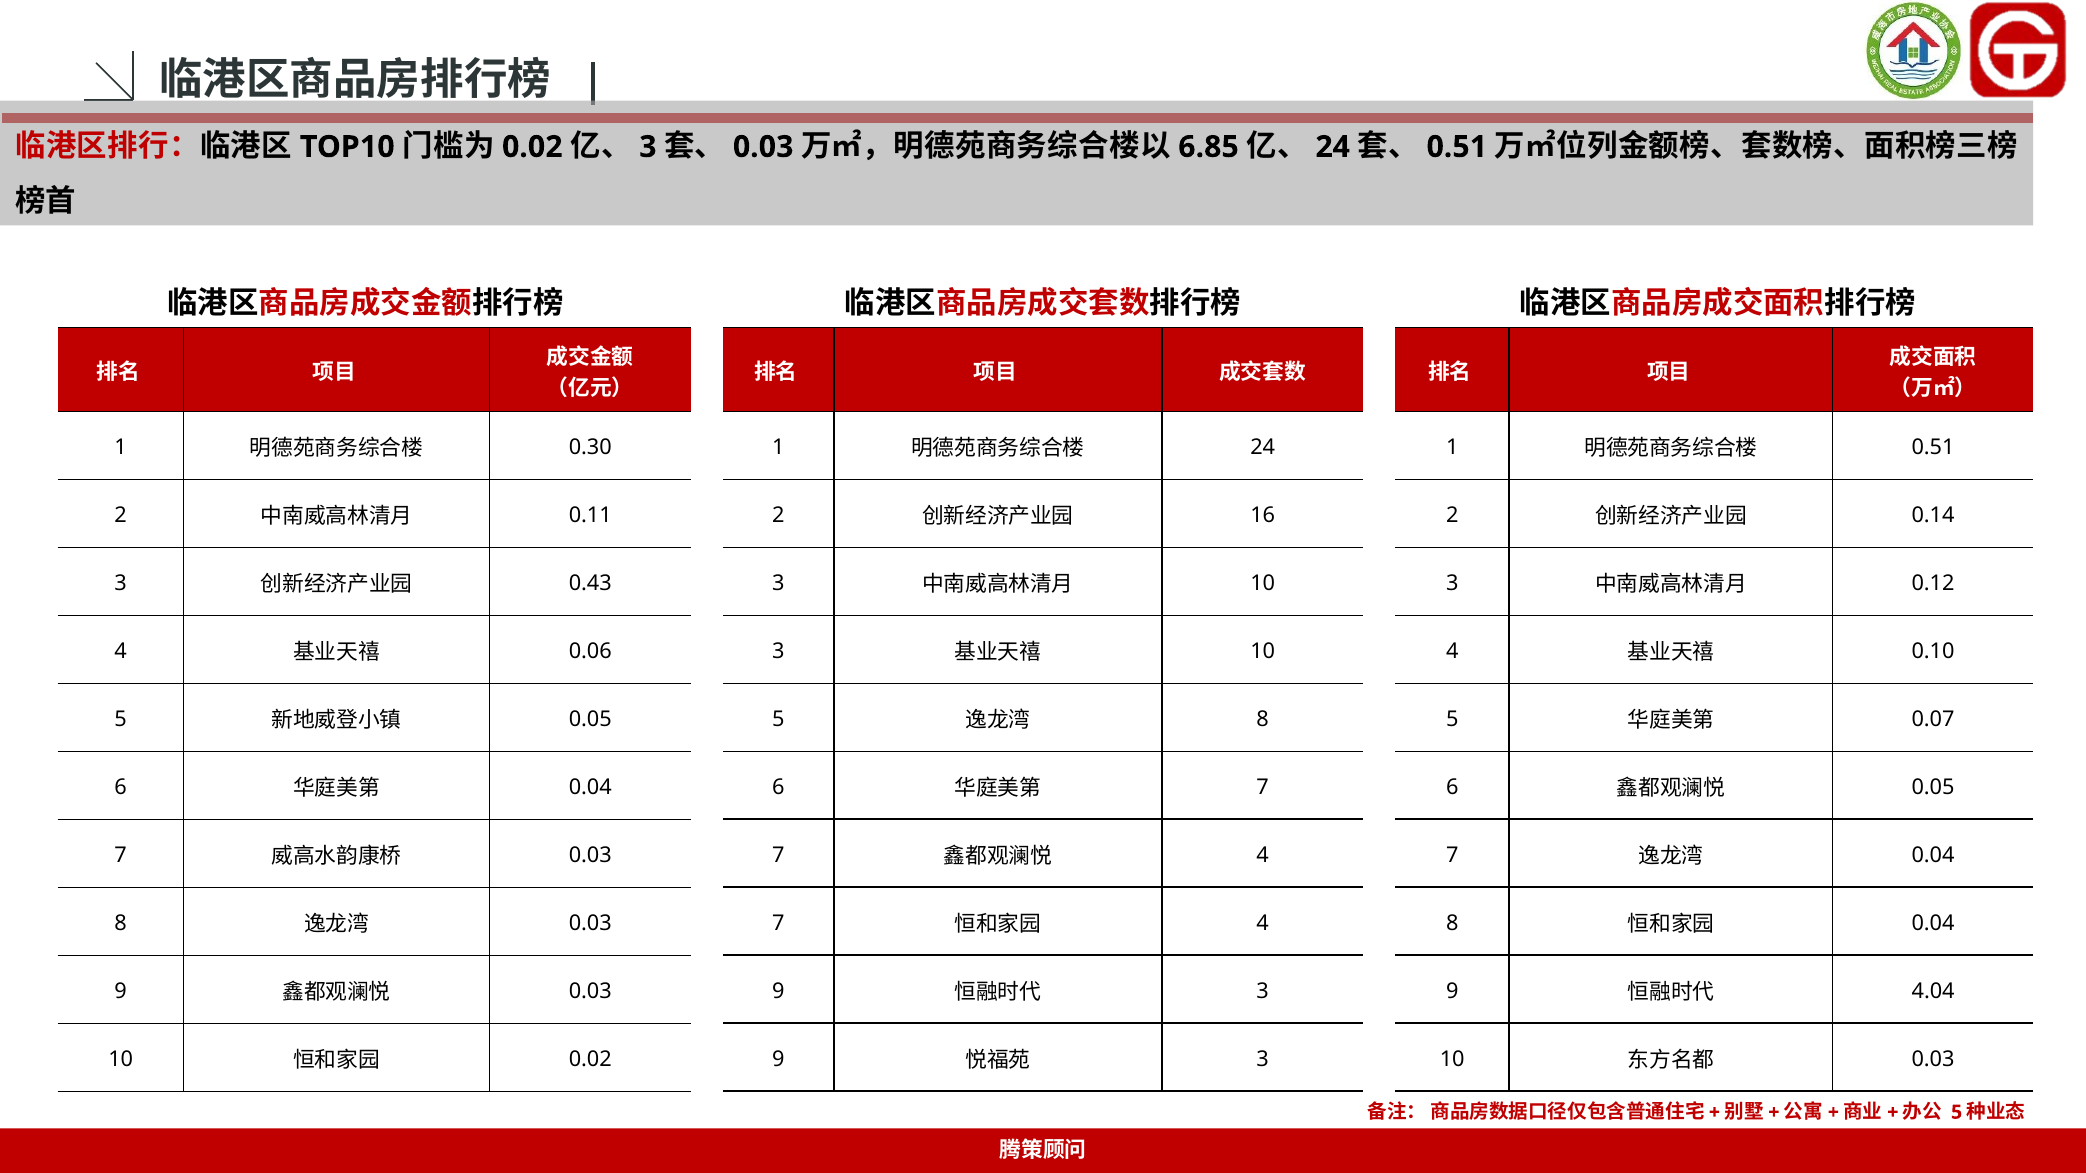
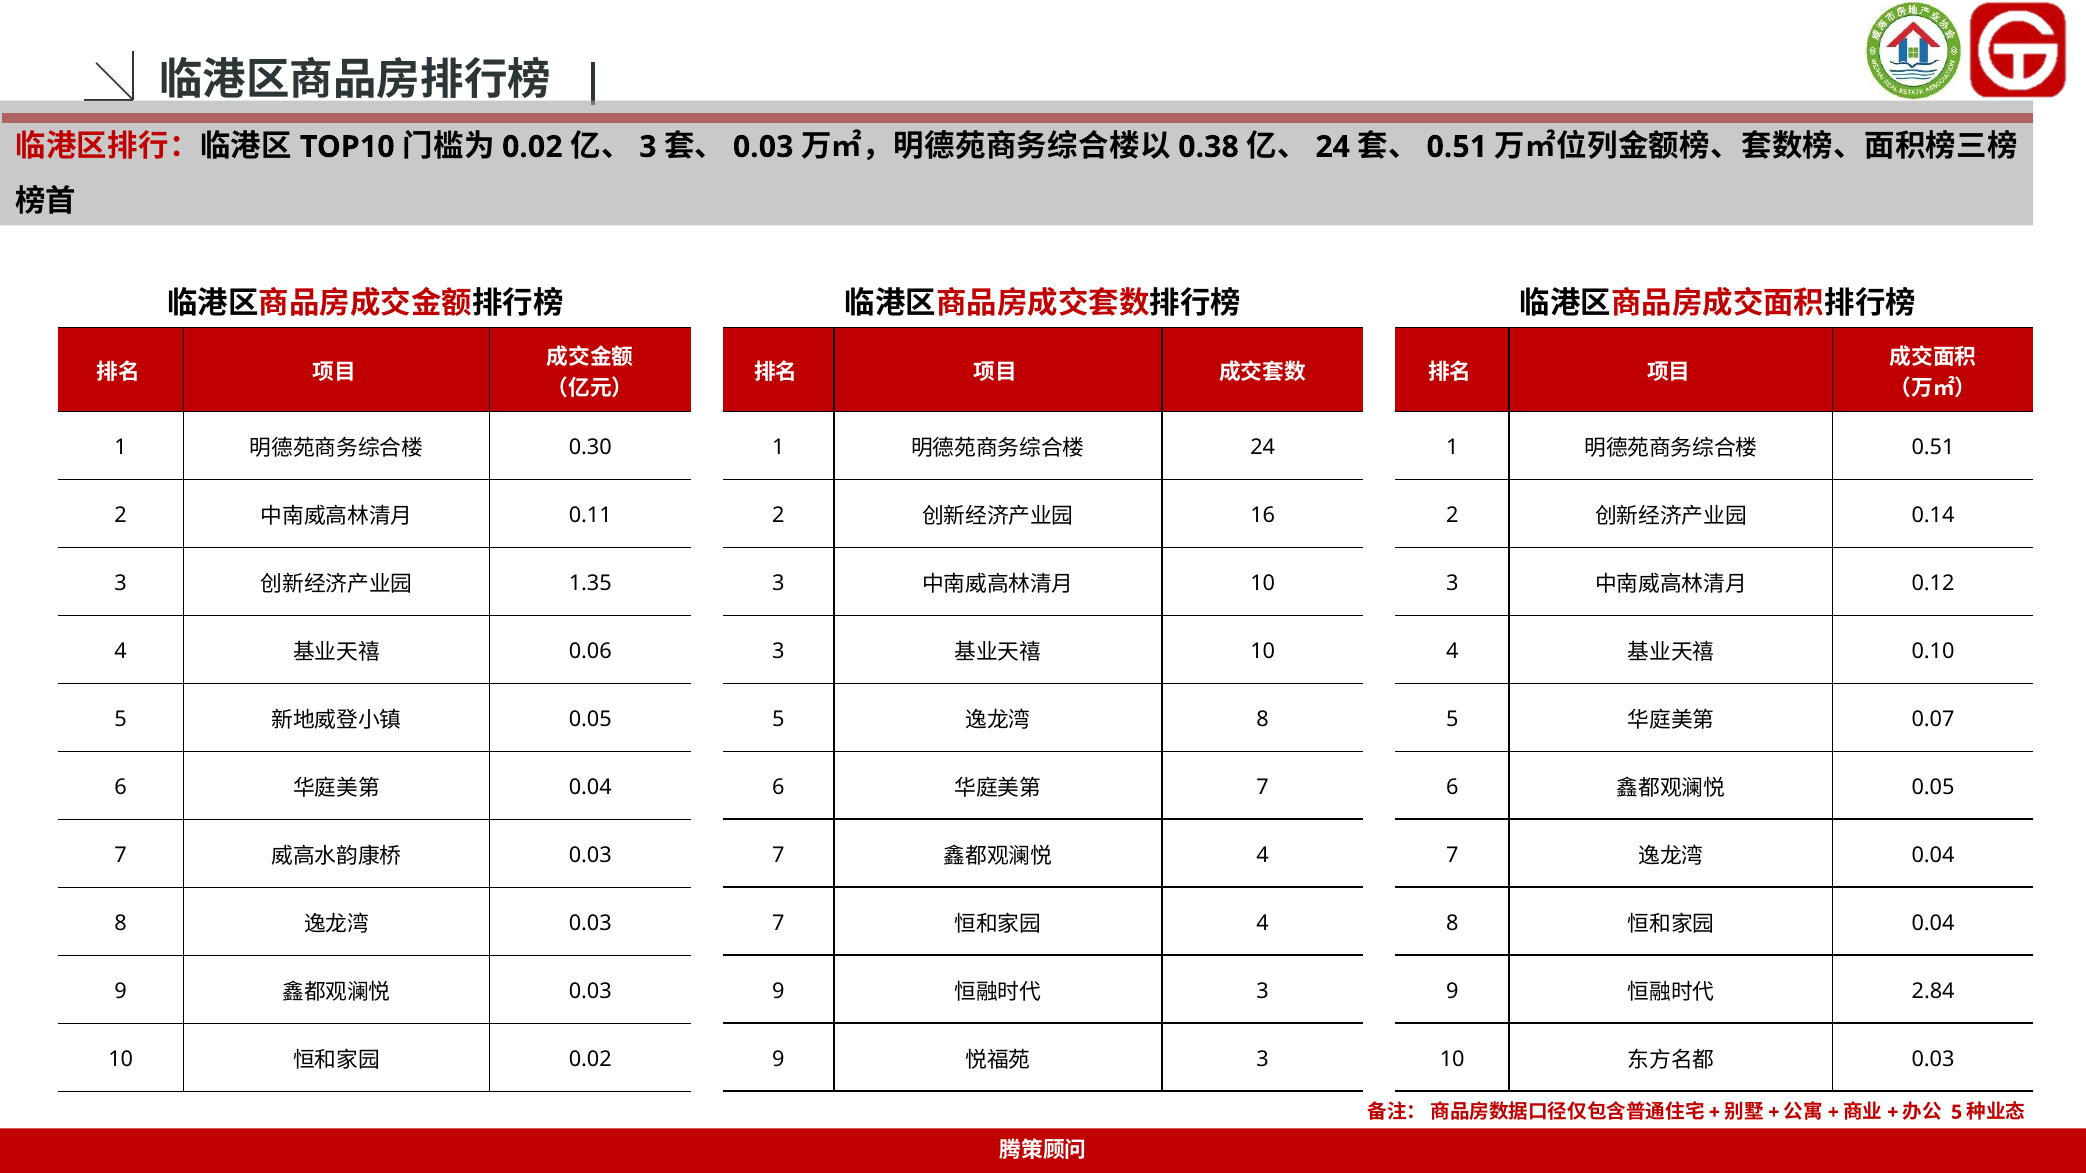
6.85: 6.85 -> 0.38 (1209, 147)
0.43: 0.43 -> 1.35 (590, 583)
4.04: 4.04 -> 2.84 (1933, 991)
